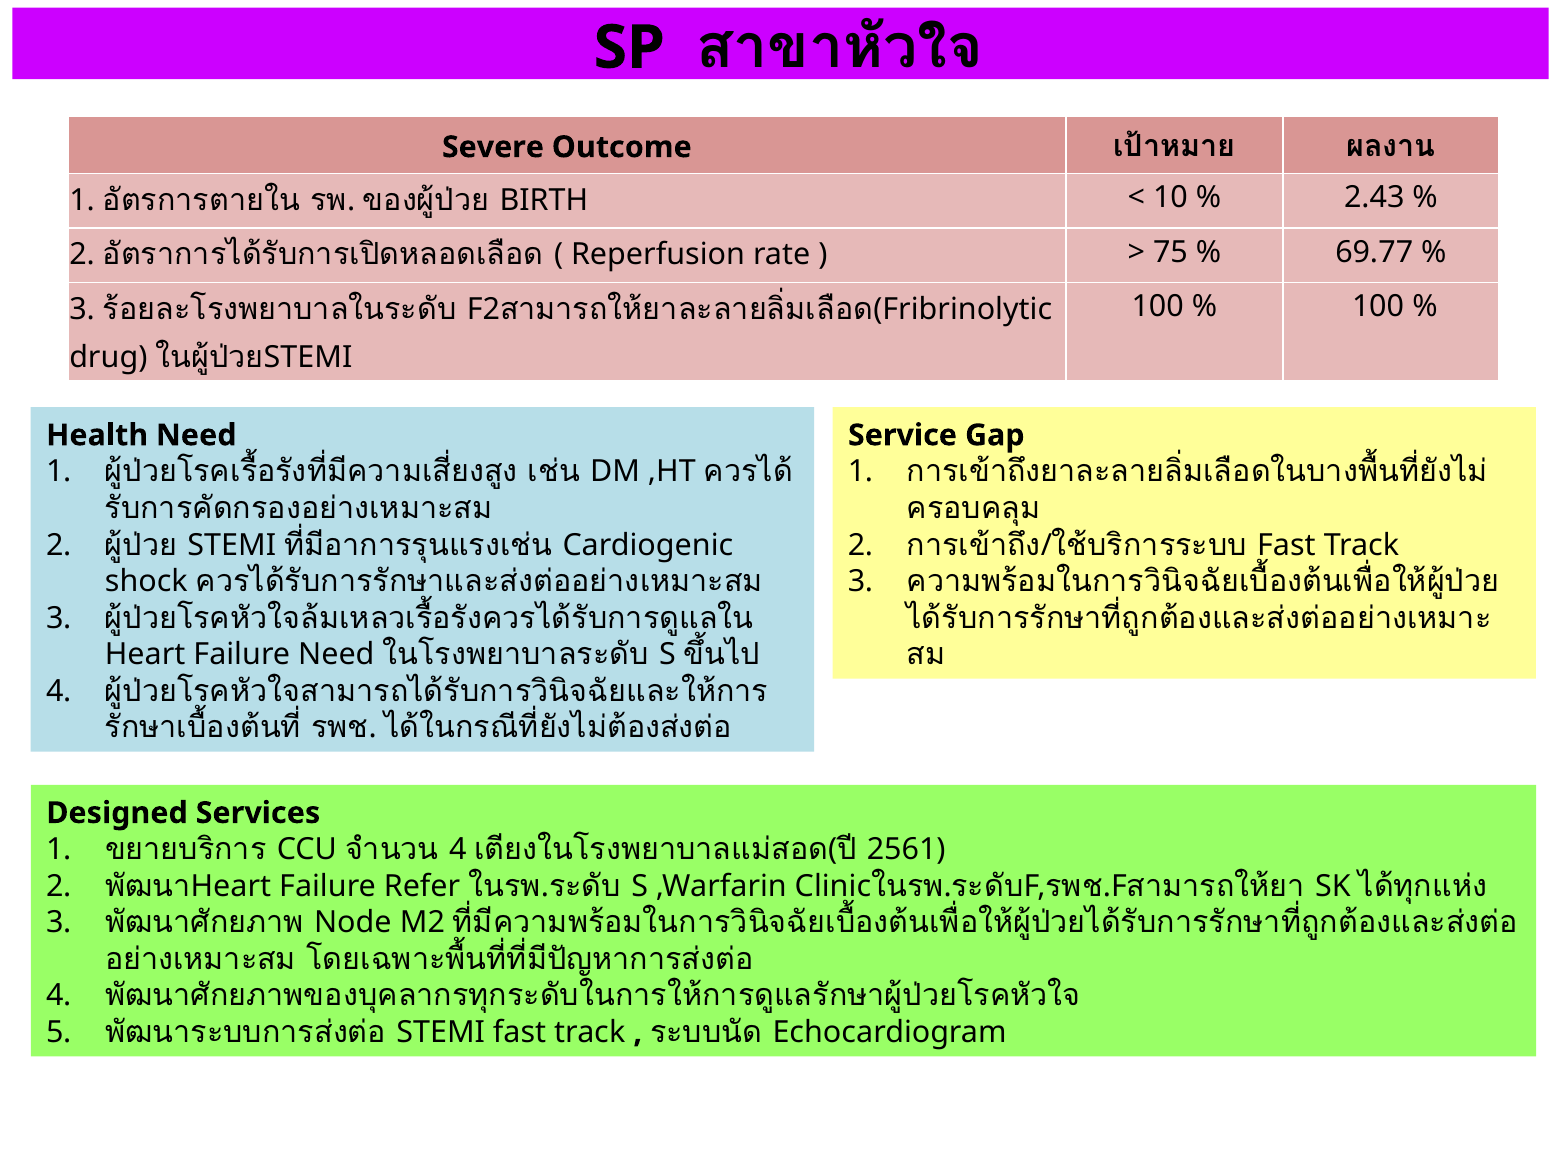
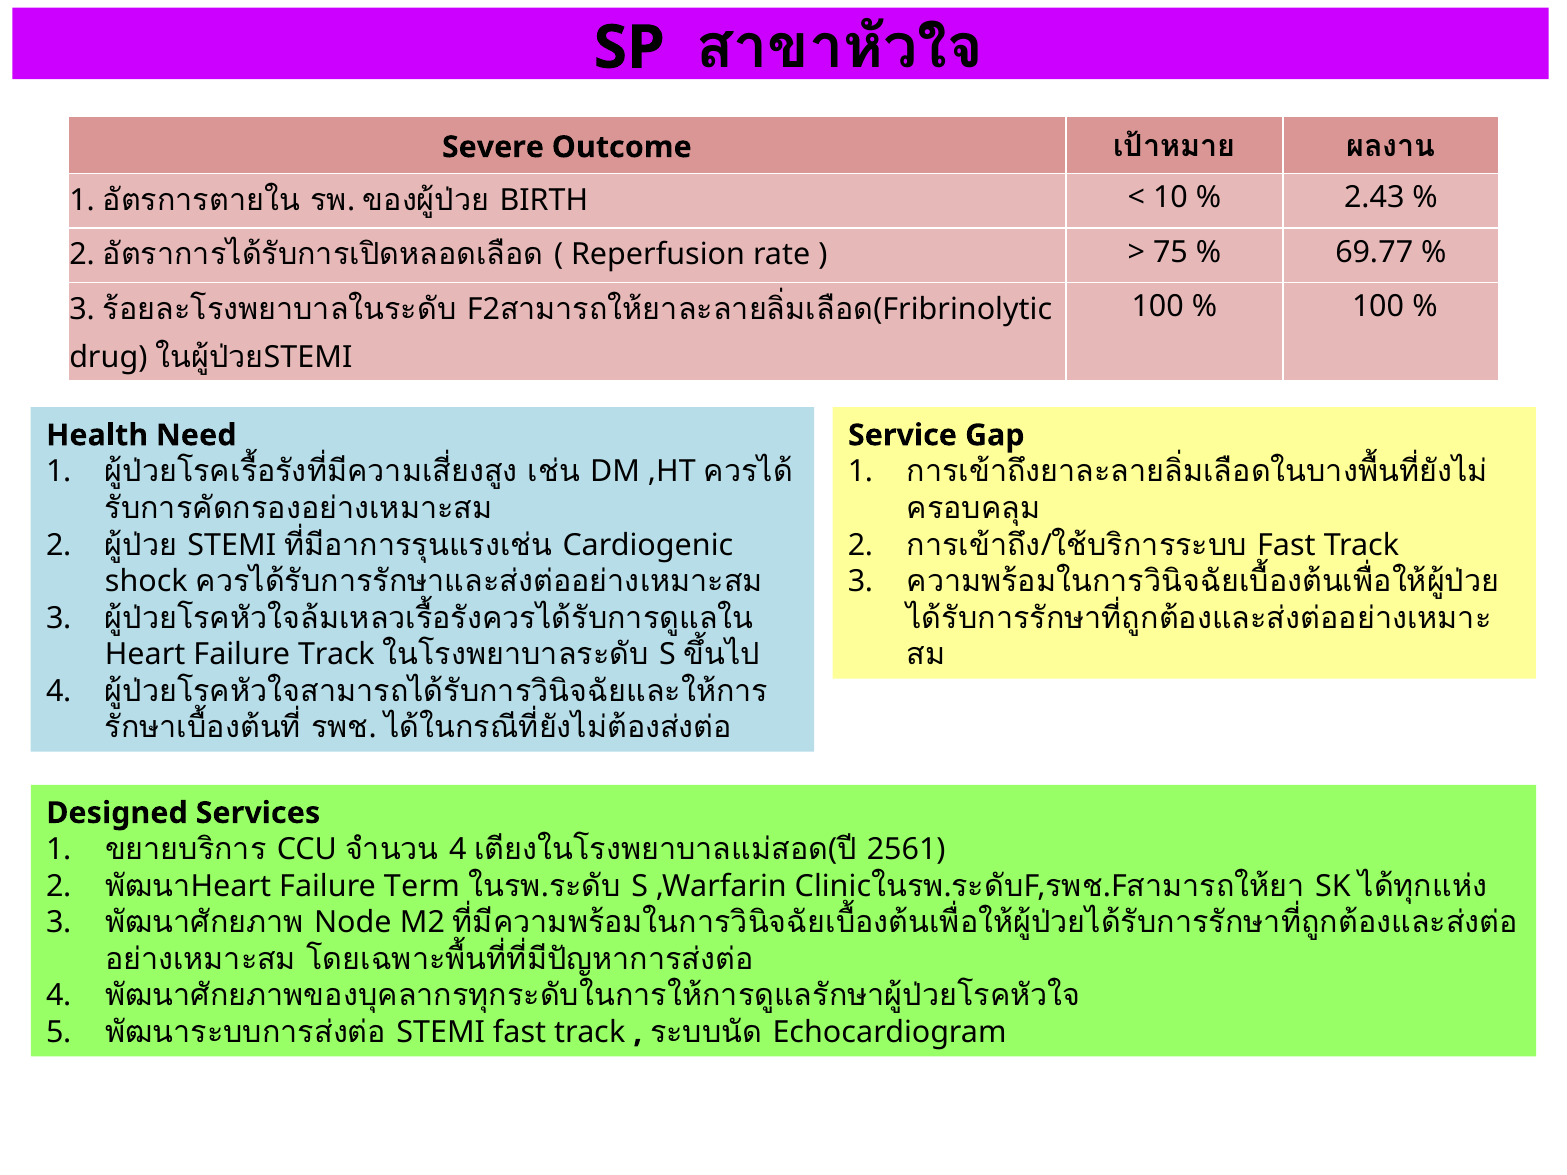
Failure Need: Need -> Track (336, 655)
Refer: Refer -> Term (422, 886)
